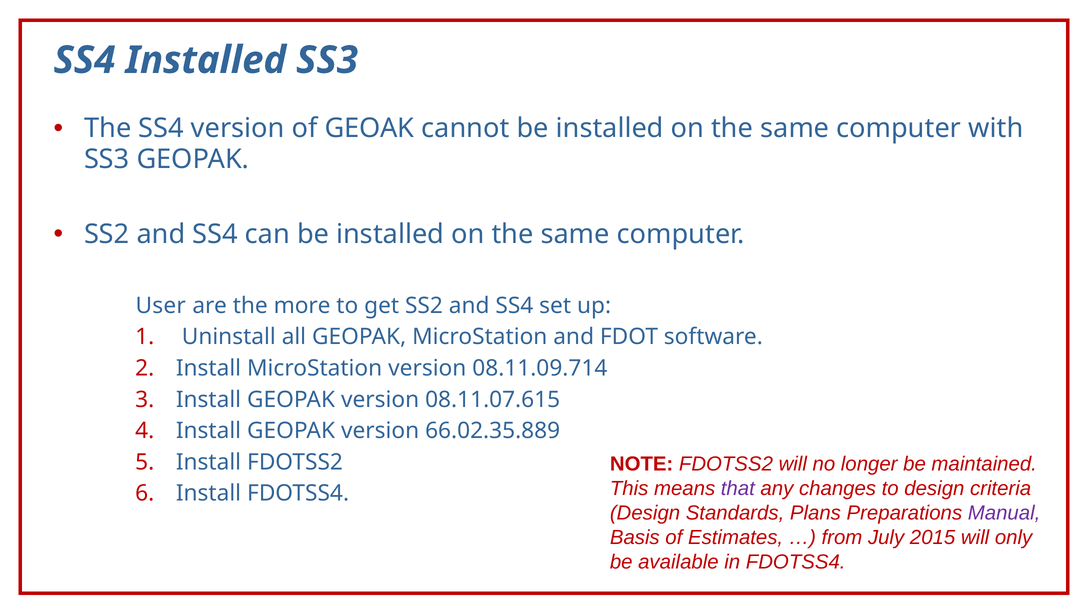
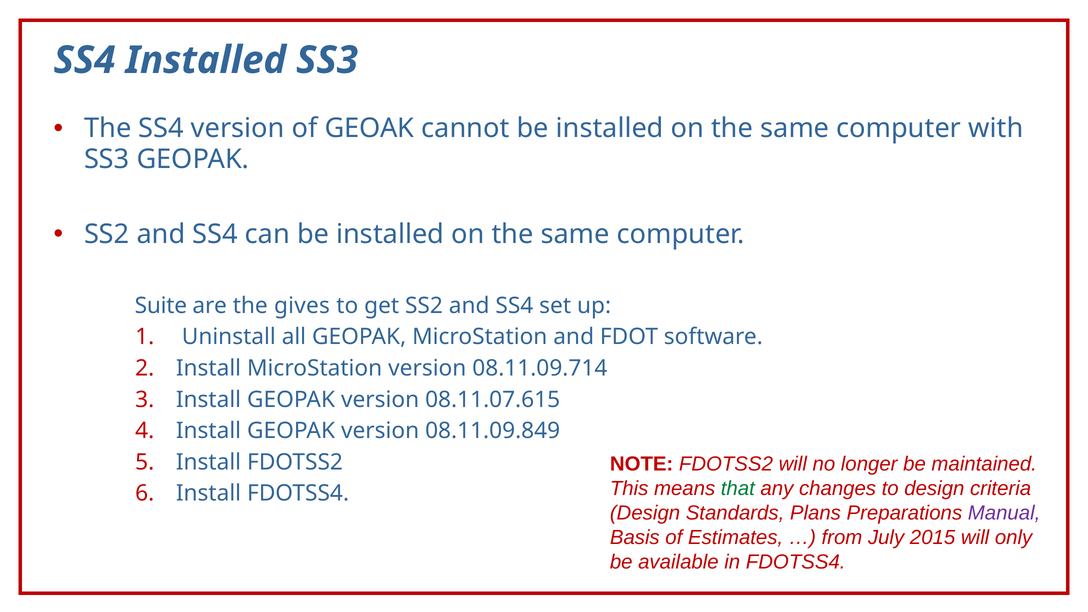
User: User -> Suite (161, 306)
more: more -> gives (302, 306)
66.02.35.889: 66.02.35.889 -> 08.11.09.849 (493, 431)
that colour: purple -> green (738, 488)
